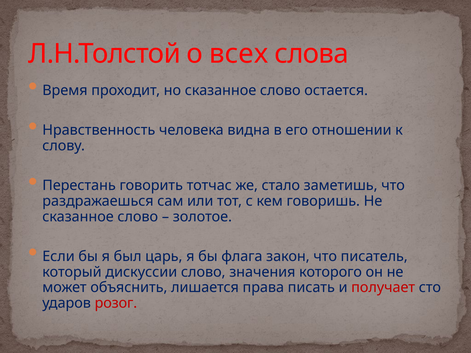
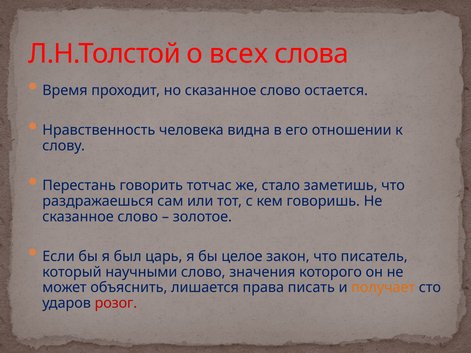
флага: флага -> целое (242, 257)
дискуссии: дискуссии -> научными (141, 272)
получает colour: red -> orange (383, 288)
